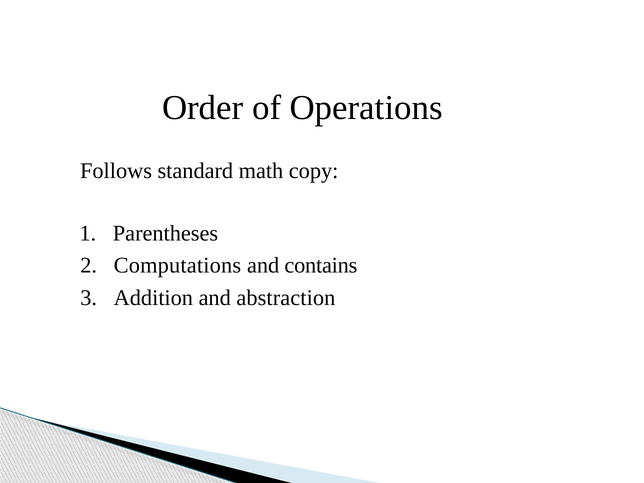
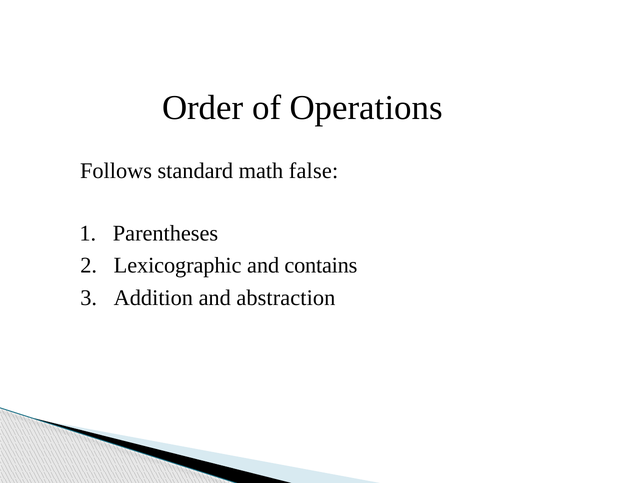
copy: copy -> false (314, 171)
Computations: Computations -> Lexicographic (178, 266)
